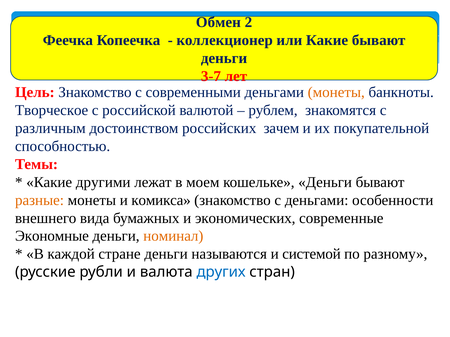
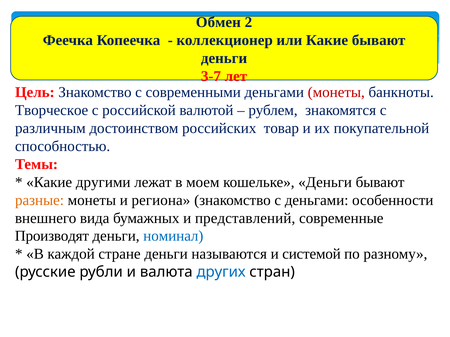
монеты colour: orange -> red (336, 92)
зачем: зачем -> товар (281, 128)
комикса: комикса -> региона (161, 200)
экономических: экономических -> представлений (245, 218)
Экономные: Экономные -> Производят (52, 236)
номинал colour: orange -> blue (173, 236)
